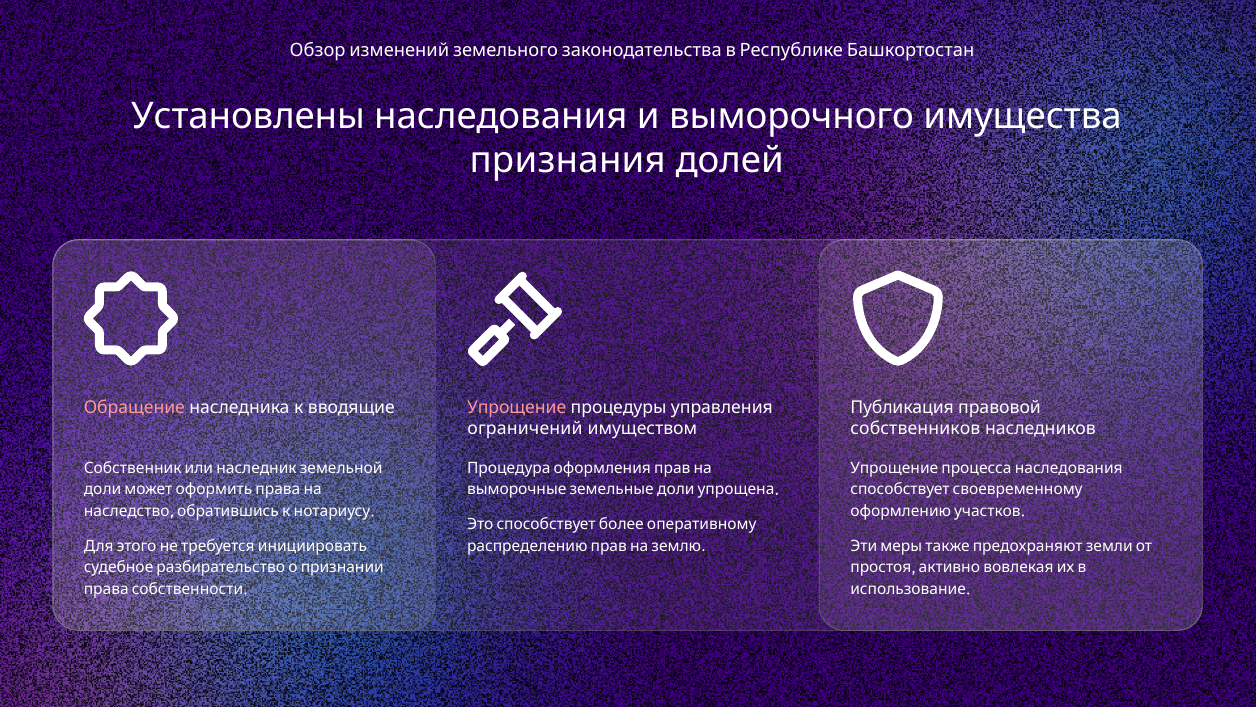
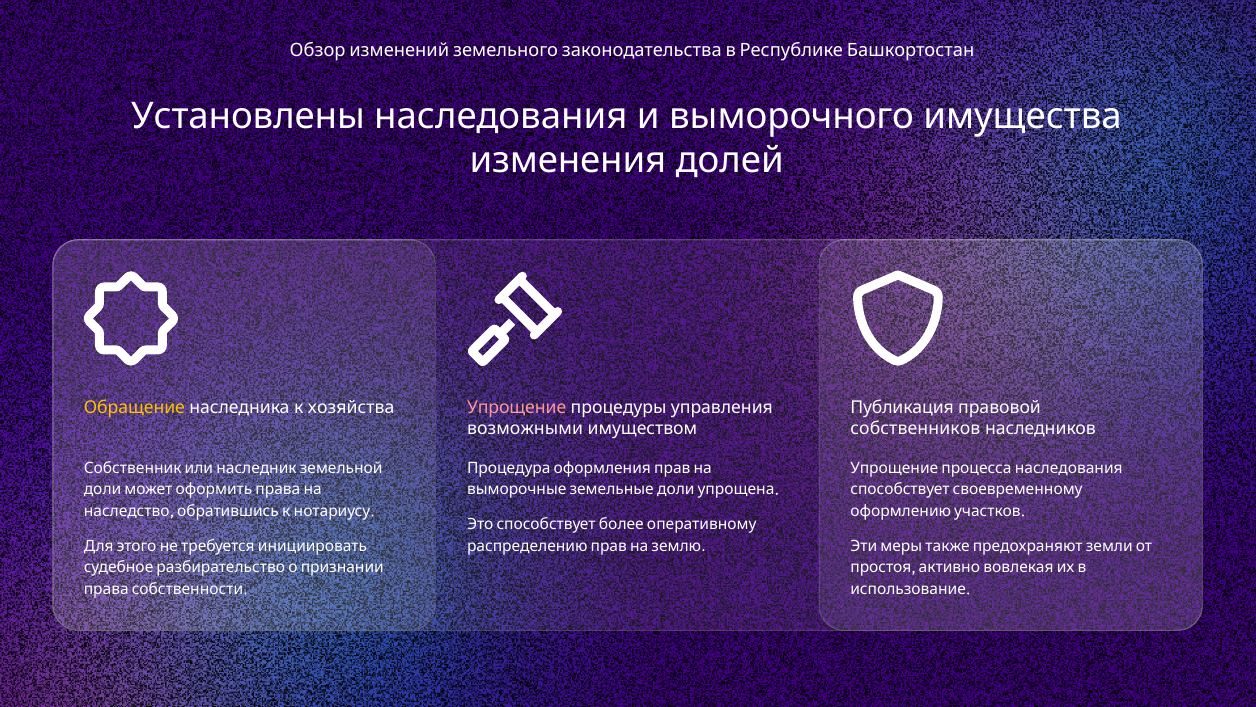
признания: признания -> изменения (568, 160)
Обращение colour: pink -> yellow (134, 407)
вводящие: вводящие -> хозяйства (351, 407)
ограничений: ограничений -> возможными (525, 428)
